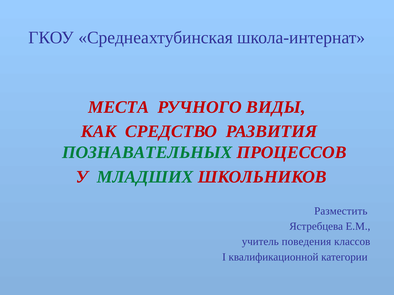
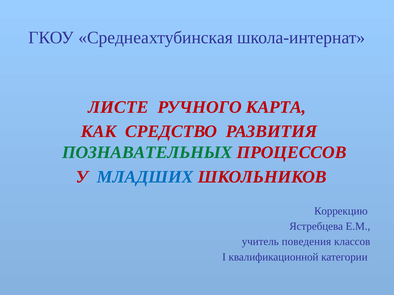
МЕСТА: МЕСТА -> ЛИСТЕ (118, 107)
ВИДЫ: ВИДЫ -> КАРТА (276, 107)
МЛАДШИХ colour: green -> blue (145, 177)
Разместить: Разместить -> Коррекцию (341, 211)
